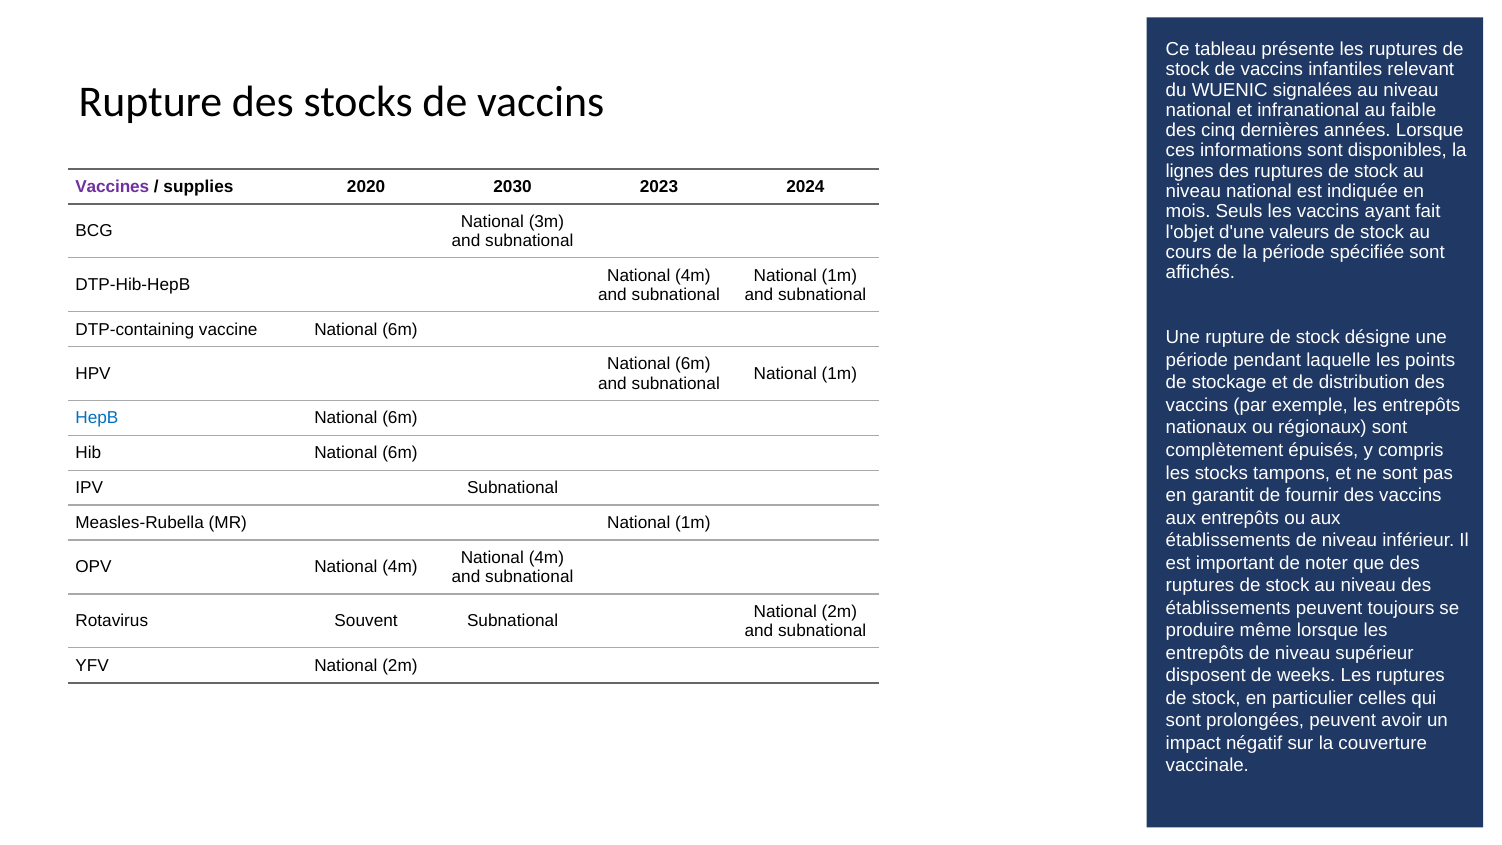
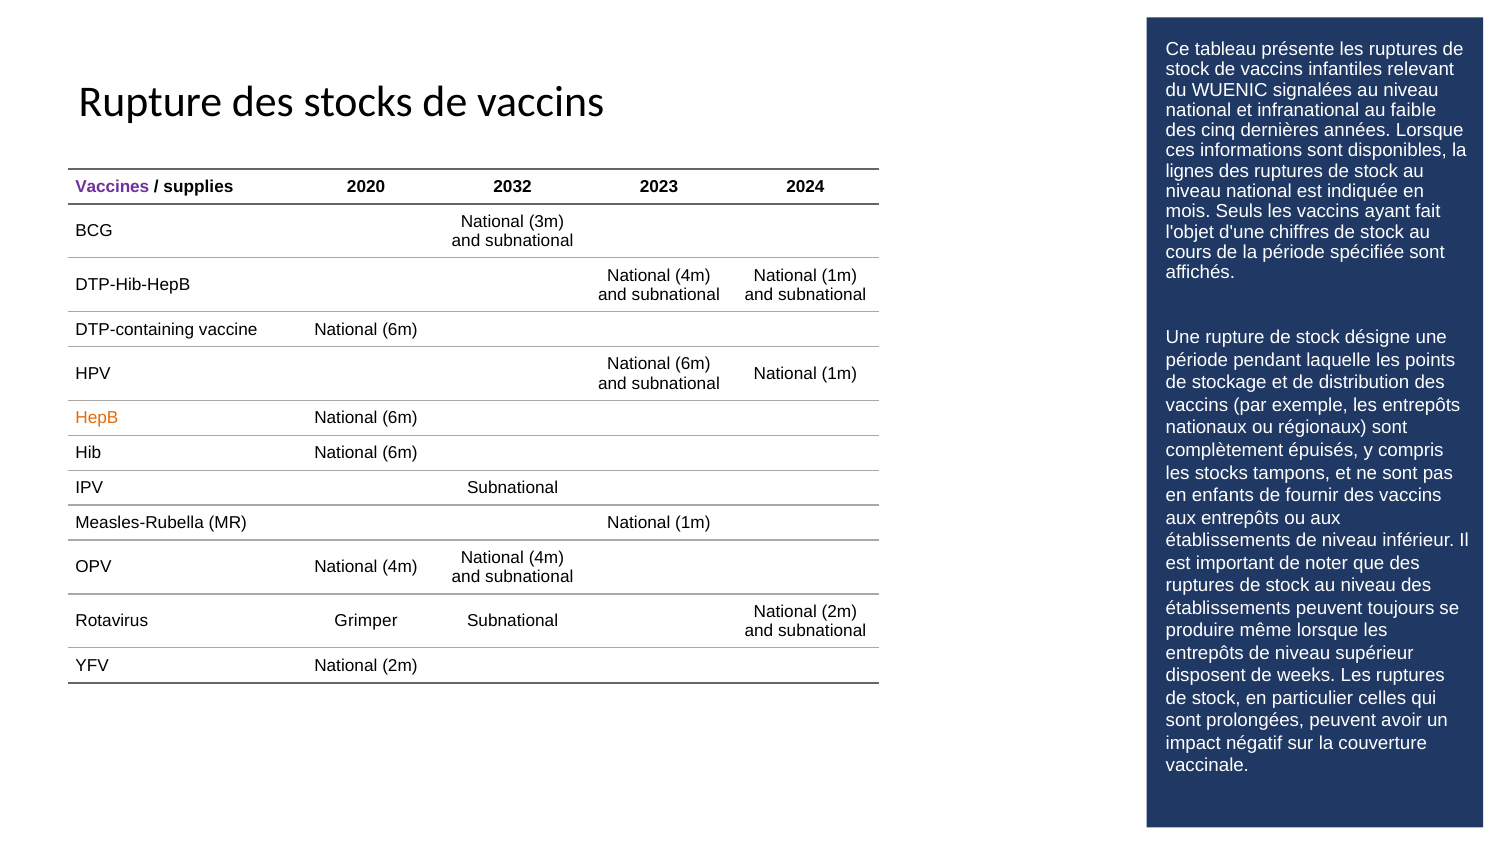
2030: 2030 -> 2032 (513, 187)
valeurs: valeurs -> chiffres (1299, 232)
HepB colour: blue -> orange (97, 418)
garantit: garantit -> enfants (1223, 495)
Souvent: Souvent -> Grimper (366, 621)
